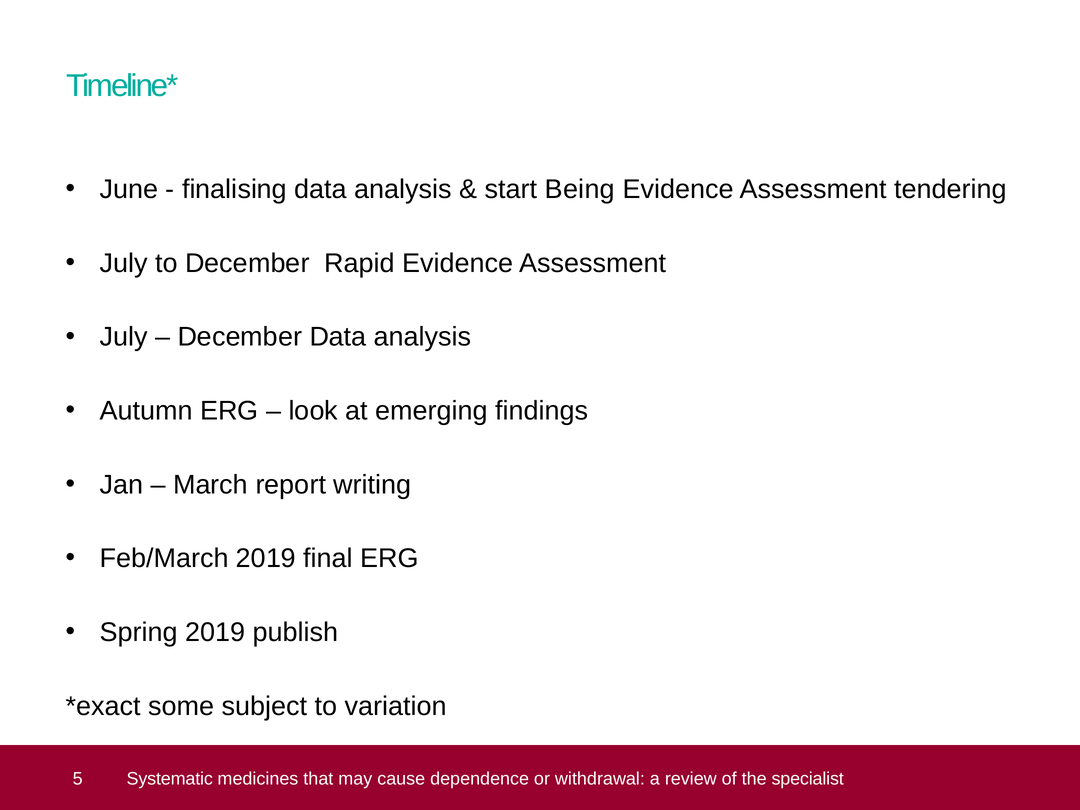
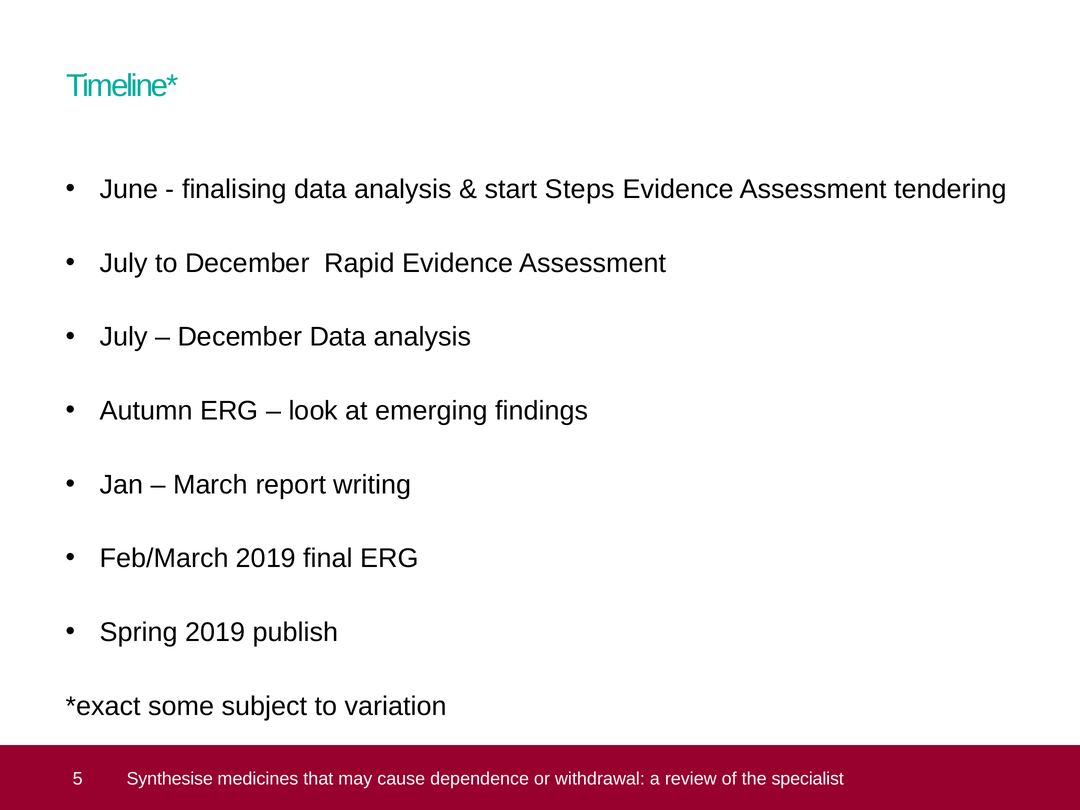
Being: Being -> Steps (580, 189)
Systematic: Systematic -> Synthesise (170, 779)
